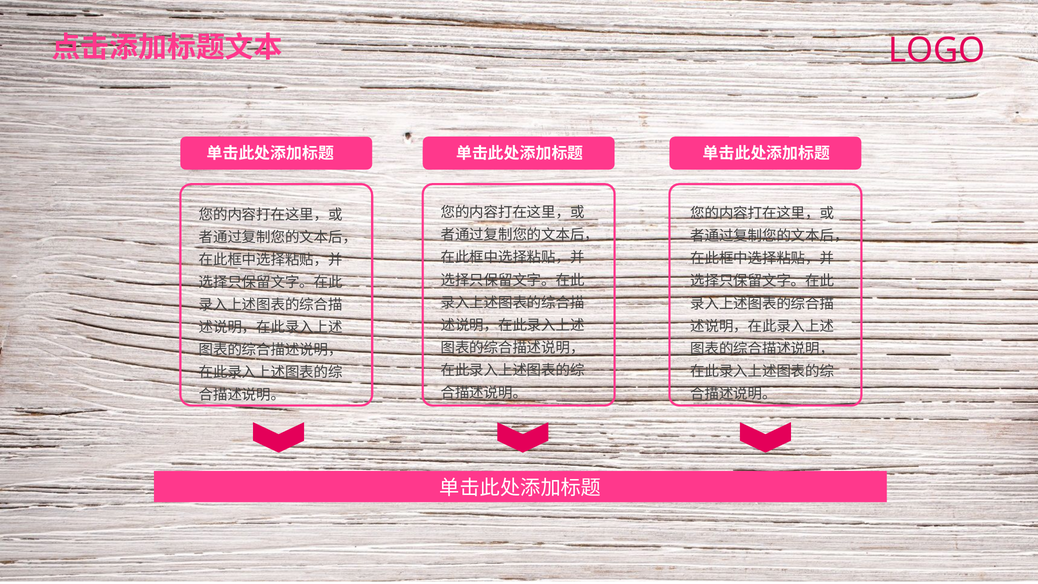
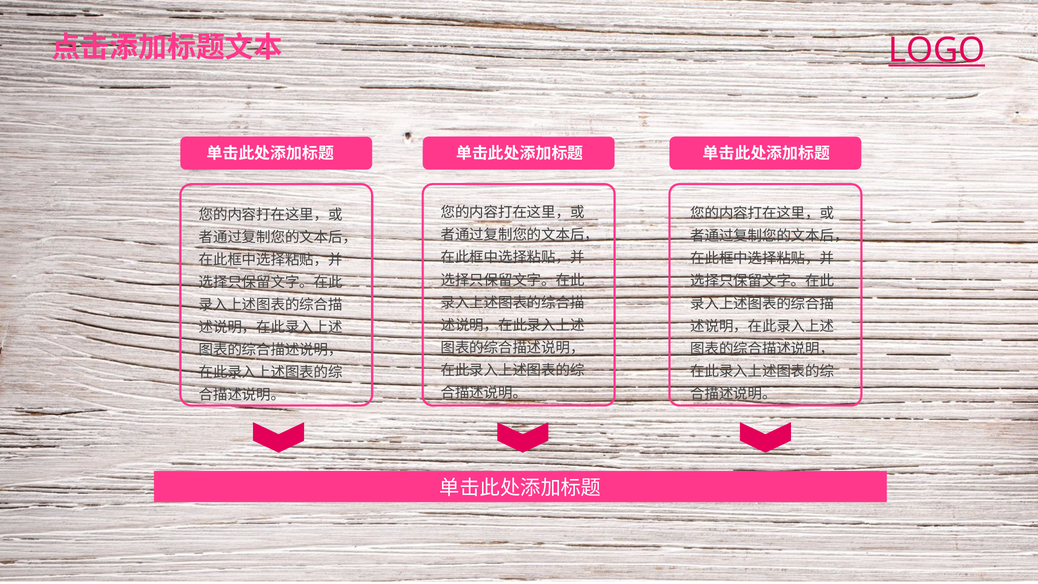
LOGO underline: none -> present (937, 50)
